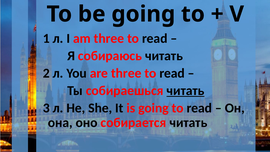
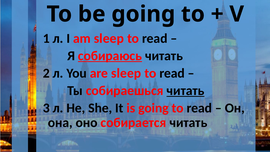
am three: three -> sleep (109, 38)
собираюсь underline: none -> present (110, 56)
are three: three -> sleep (126, 73)
